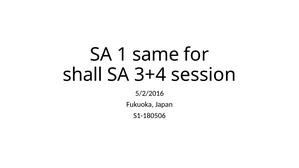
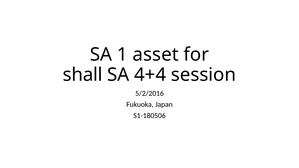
same: same -> asset (156, 55)
3+4: 3+4 -> 4+4 (150, 75)
